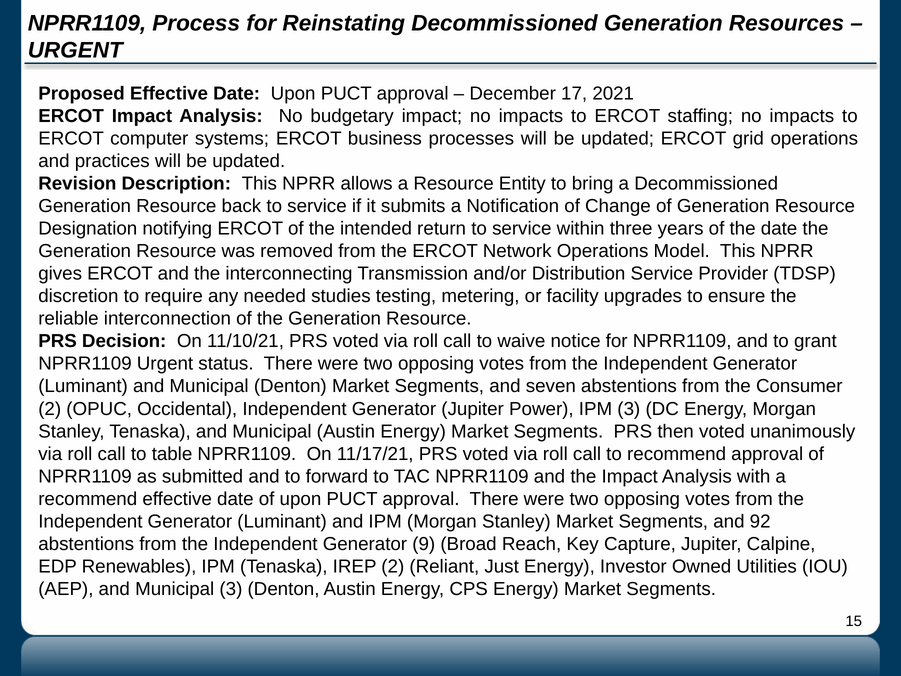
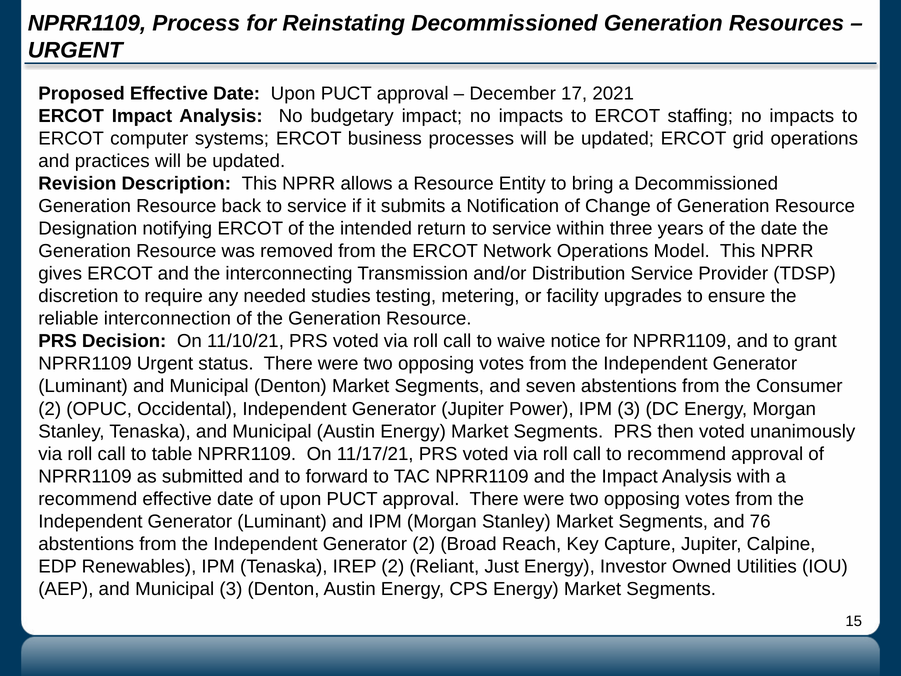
92: 92 -> 76 (760, 521)
Generator 9: 9 -> 2 (424, 544)
